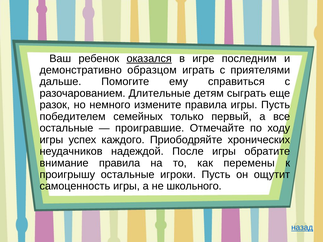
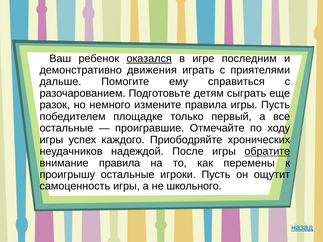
образцом: образцом -> движения (152, 70)
Длительные: Длительные -> Подготовьте (160, 93)
семейных: семейных -> площадке (138, 117)
обратите underline: none -> present (267, 151)
